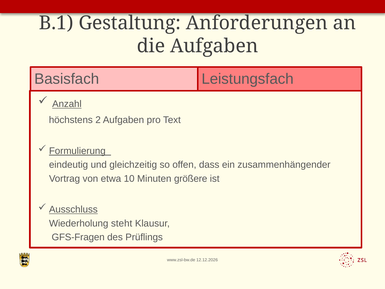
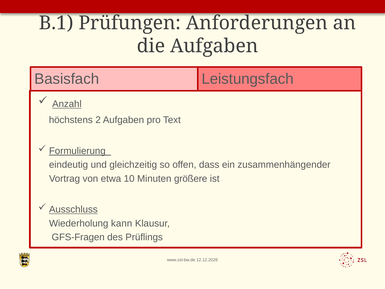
Gestaltung: Gestaltung -> Prüfungen (130, 23)
steht: steht -> kann (122, 223)
